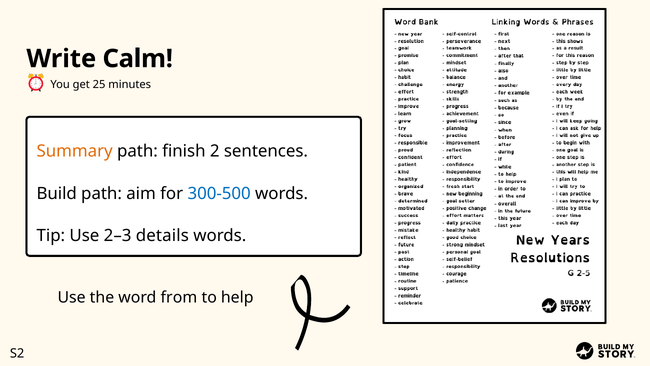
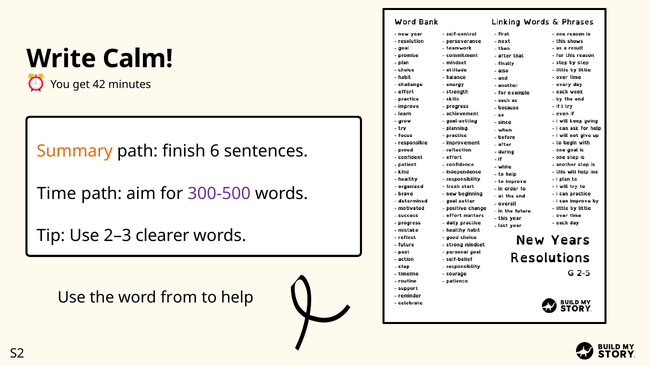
25: 25 -> 42 (99, 84)
2: 2 -> 6 (215, 151)
Build: Build -> Time (57, 193)
300-500 colour: blue -> purple (219, 193)
details: details -> clearer (162, 235)
